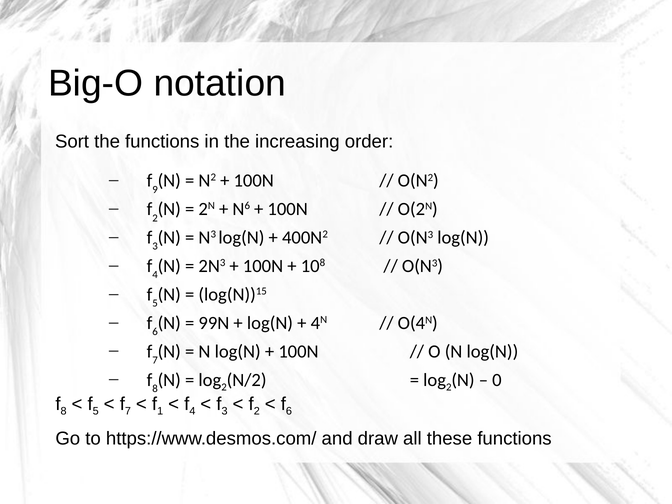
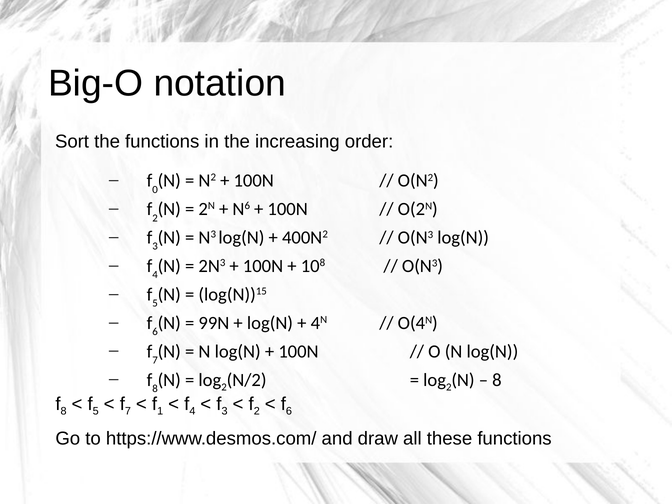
9: 9 -> 0 (155, 190)
0: 0 -> 8 (497, 380)
